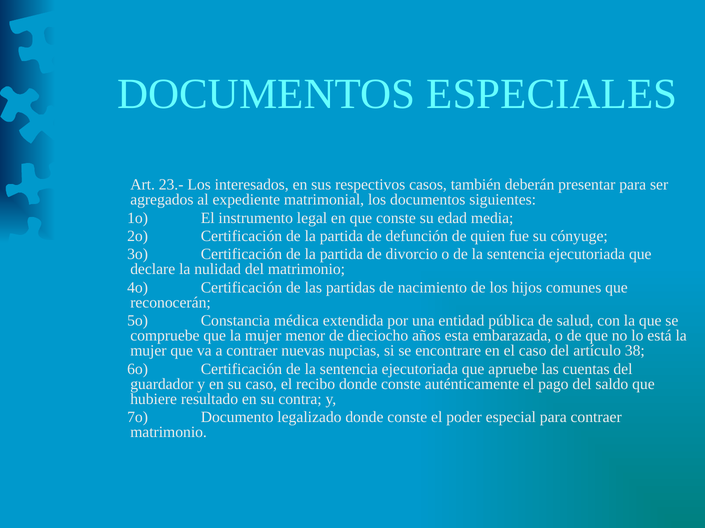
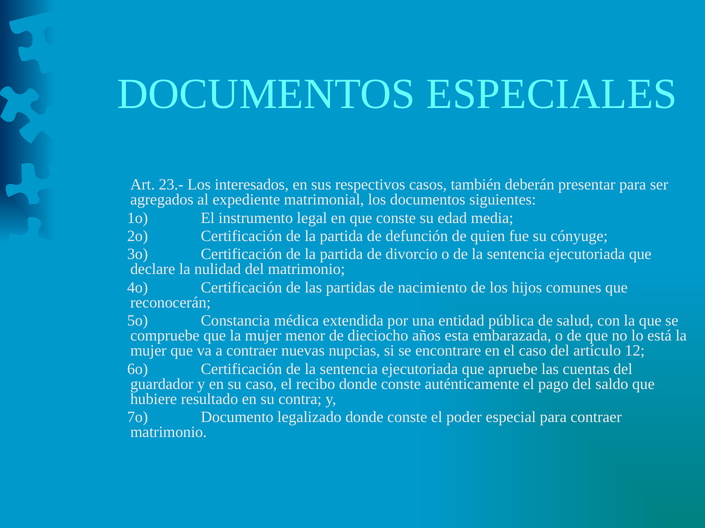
38: 38 -> 12 (635, 351)
